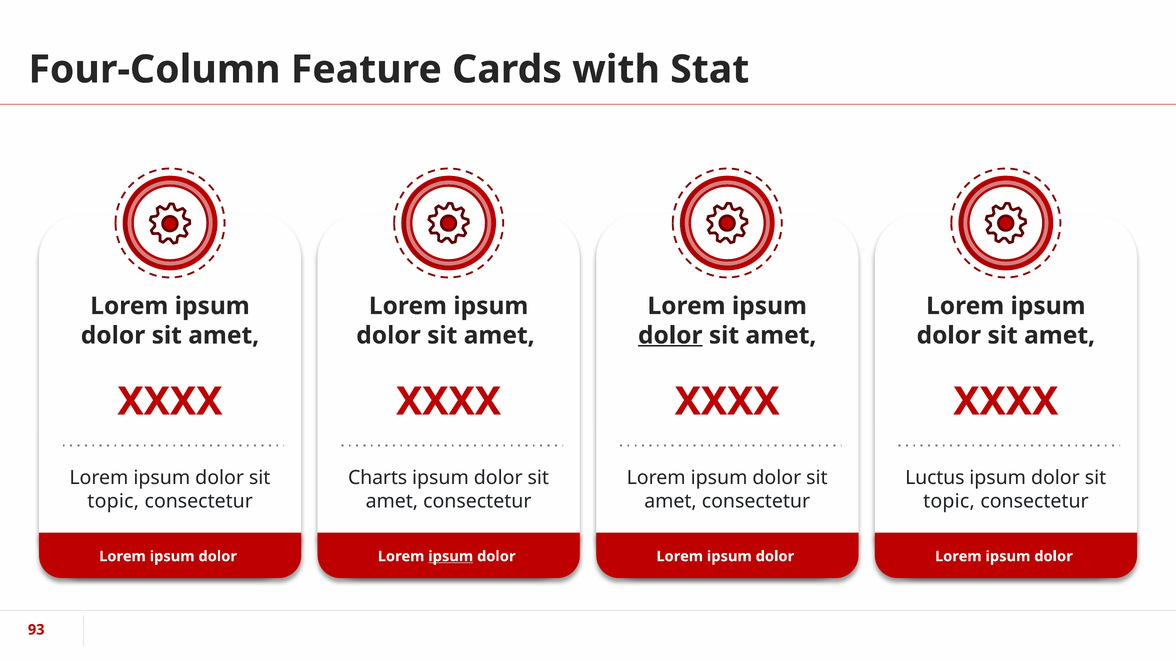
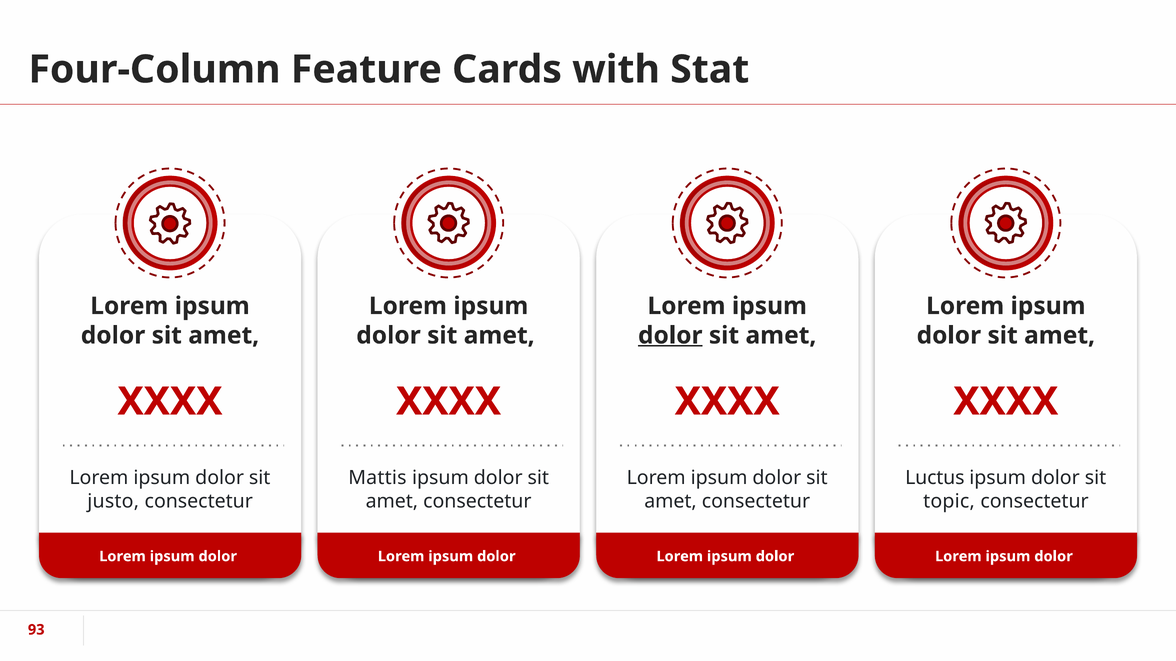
Charts: Charts -> Mattis (377, 478)
topic: topic -> justo (113, 502)
ipsum underline: present -> none (451, 557)
